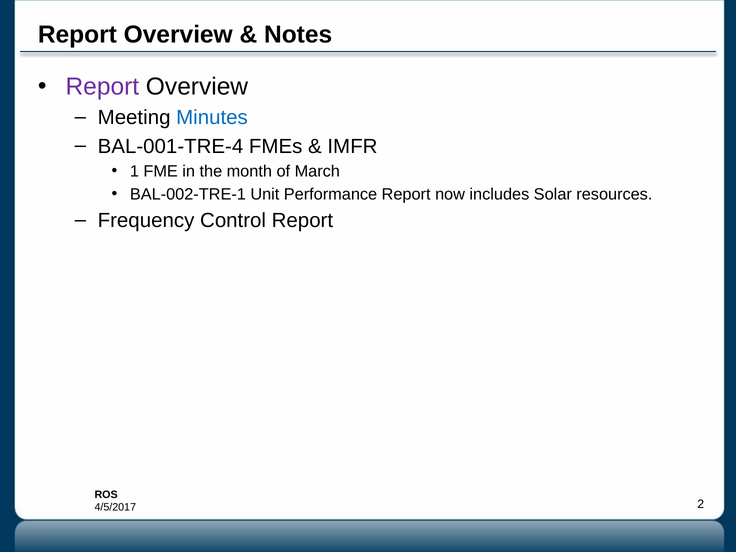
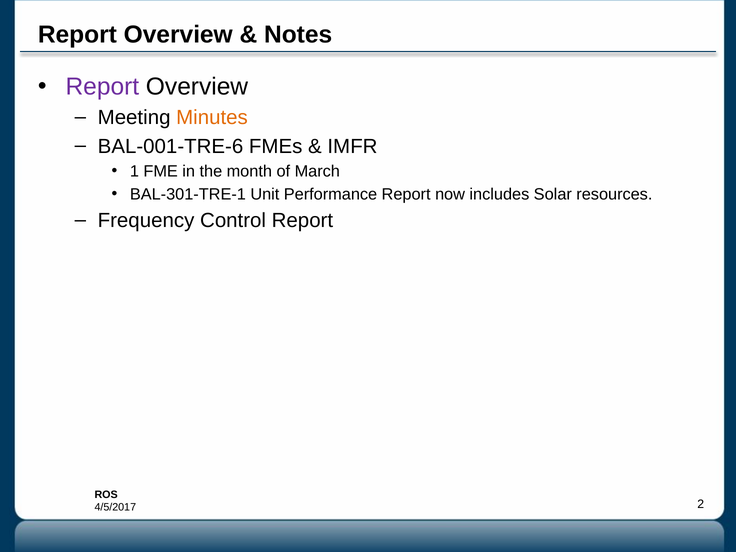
Minutes colour: blue -> orange (212, 118)
BAL-001-TRE-4: BAL-001-TRE-4 -> BAL-001-TRE-6 (171, 146)
BAL-002-TRE-1: BAL-002-TRE-1 -> BAL-301-TRE-1 (188, 194)
